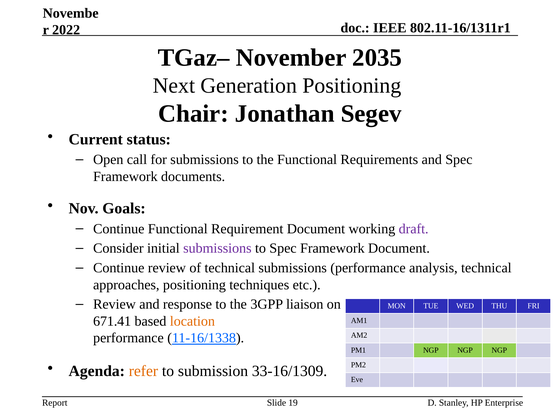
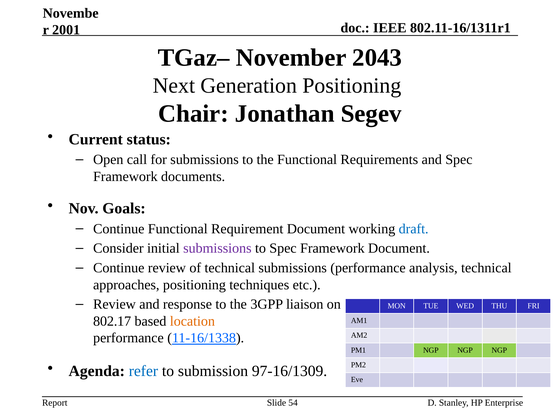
2022: 2022 -> 2001 (66, 30)
2035: 2035 -> 2043 (377, 58)
draft colour: purple -> blue (414, 229)
671.41: 671.41 -> 802.17 (112, 321)
refer colour: orange -> blue (143, 371)
33-16/1309: 33-16/1309 -> 97-16/1309 (290, 371)
19: 19 -> 54 (293, 403)
